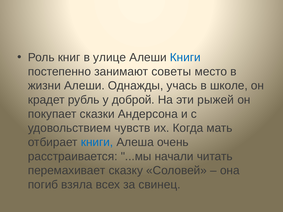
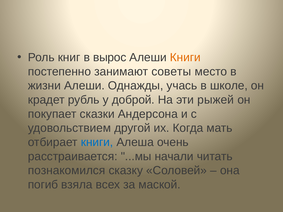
улице: улице -> вырос (110, 57)
Книги colour: blue -> orange (185, 57)
чувств: чувств -> другой (132, 128)
перемахивает: перемахивает -> познакомился (67, 171)
свинец: свинец -> маской (160, 185)
